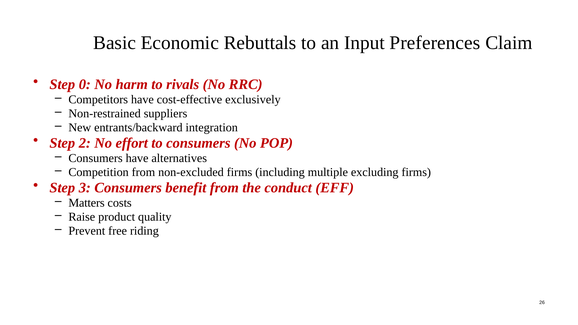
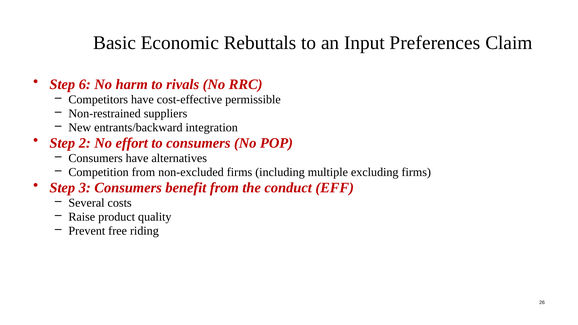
0: 0 -> 6 (85, 84)
exclusively: exclusively -> permissible (253, 100)
Matters: Matters -> Several (87, 203)
